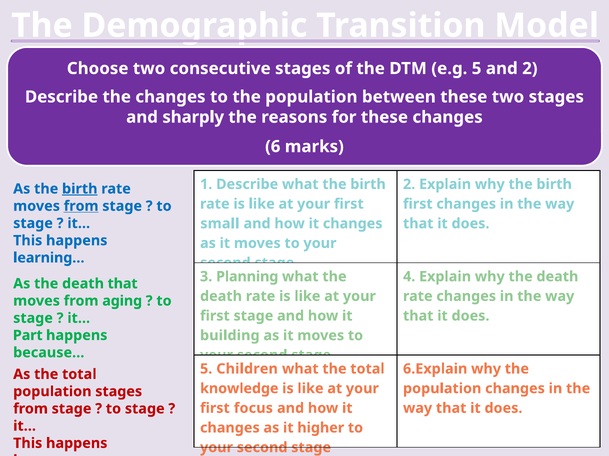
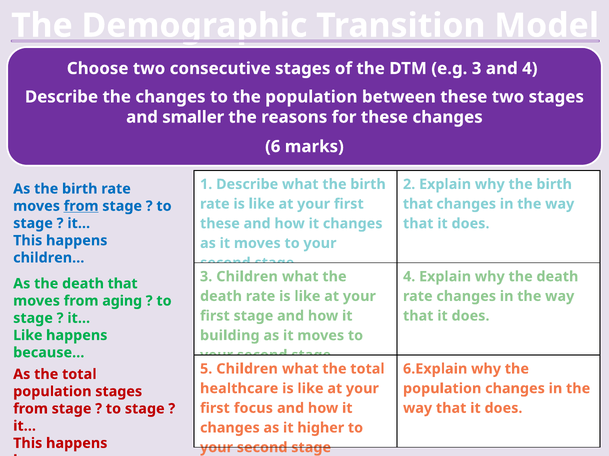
e.g 5: 5 -> 3 (477, 69)
and 2: 2 -> 4 (530, 69)
sharply: sharply -> smaller (193, 117)
birth underline: present -> none (80, 189)
first: first -> that (418, 204)
small: small -> these (220, 224)
learning…: learning… -> children… (49, 258)
3 Planning: Planning -> Children (247, 277)
Part: Part -> Like (28, 336)
knowledge: knowledge -> healthcare (239, 389)
